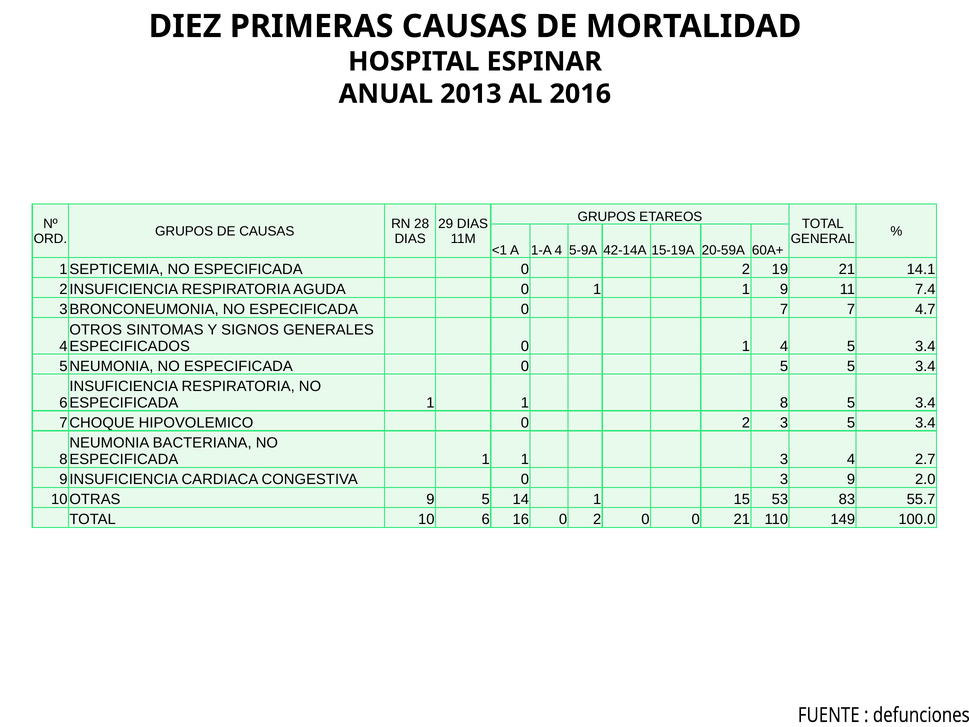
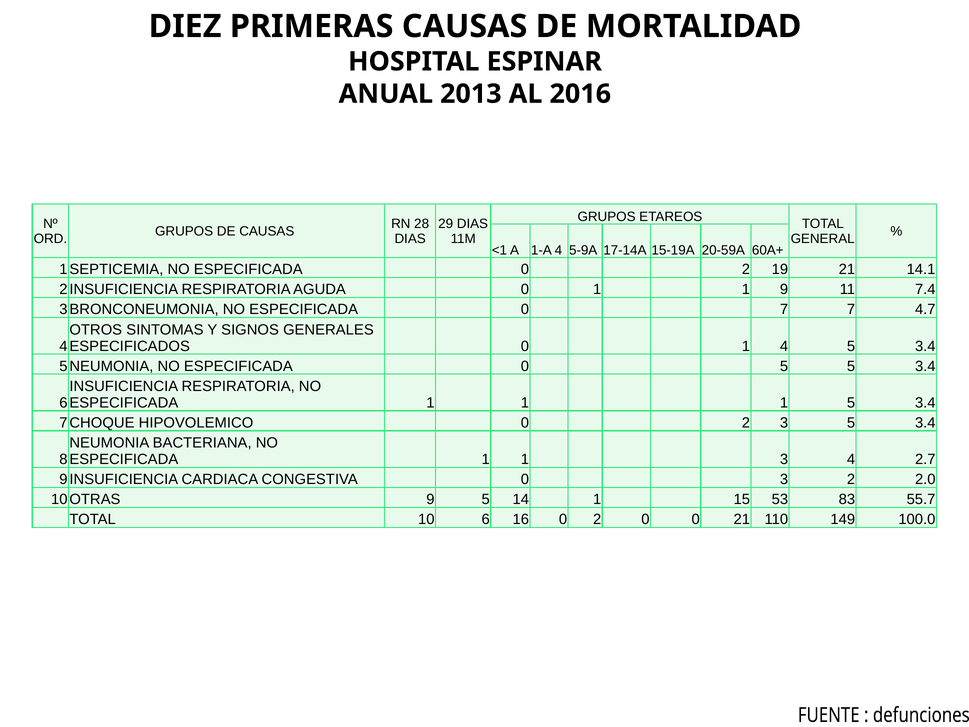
42-14A: 42-14A -> 17-14A (625, 250)
1 1 8: 8 -> 1 (784, 403)
3 9: 9 -> 2 (851, 479)
